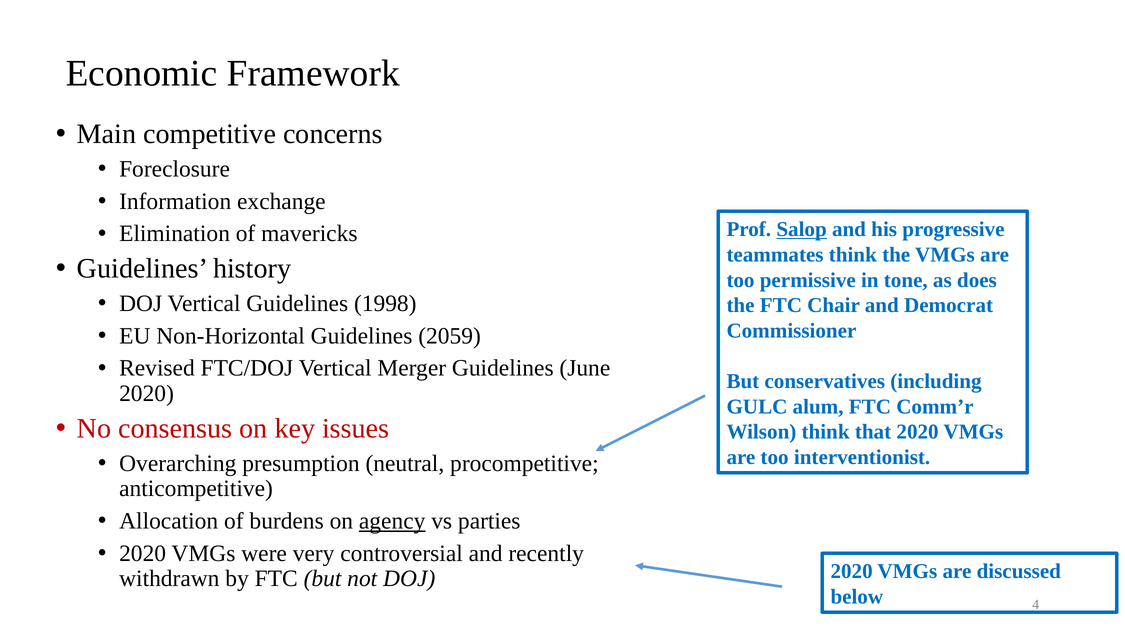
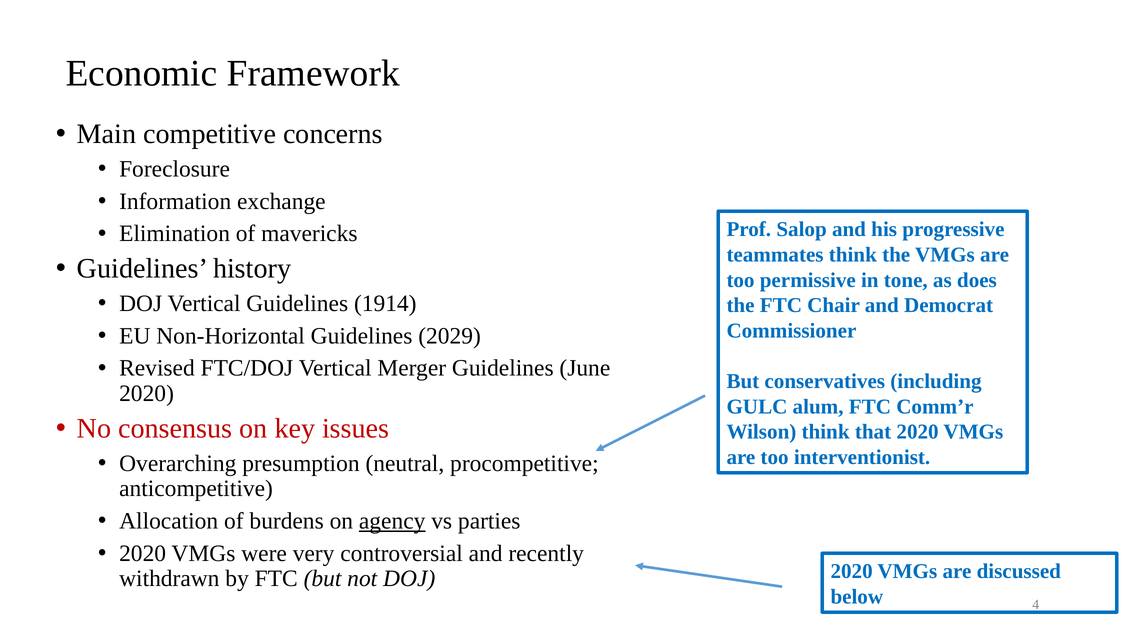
Salop underline: present -> none (802, 229)
1998: 1998 -> 1914 (385, 303)
2059: 2059 -> 2029 (450, 336)
